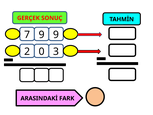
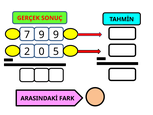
3: 3 -> 5 (56, 51)
